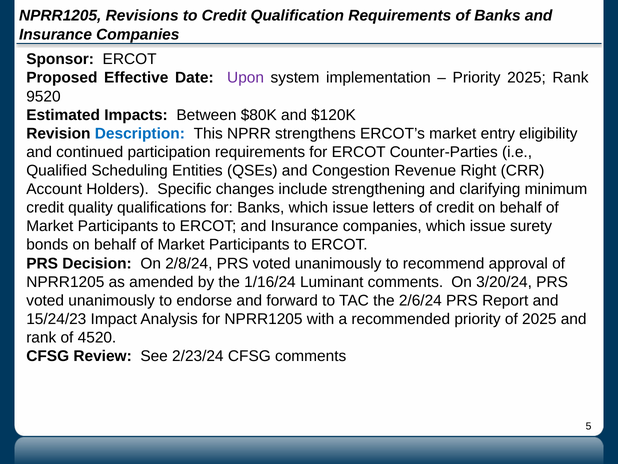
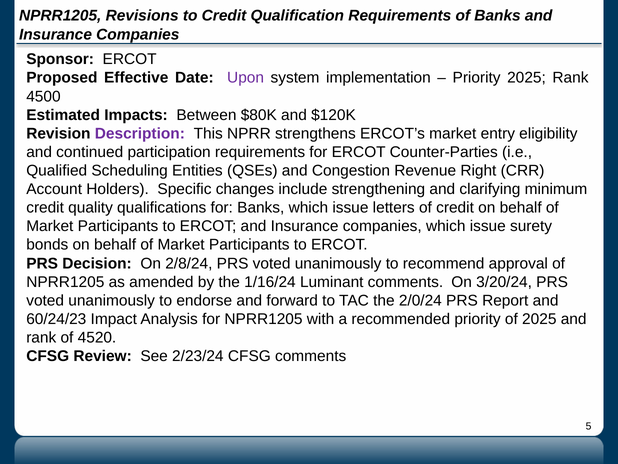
9520: 9520 -> 4500 (43, 96)
Description colour: blue -> purple (140, 133)
2/6/24: 2/6/24 -> 2/0/24 (420, 300)
15/24/23: 15/24/23 -> 60/24/23 (56, 319)
